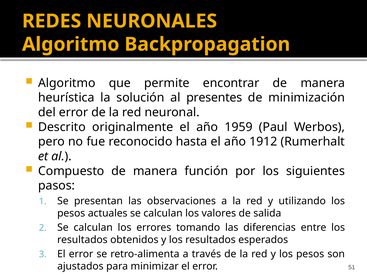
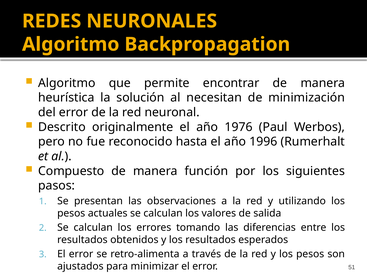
presentes: presentes -> necesitan (214, 98)
1959: 1959 -> 1976 (239, 127)
1912: 1912 -> 1996 (263, 142)
